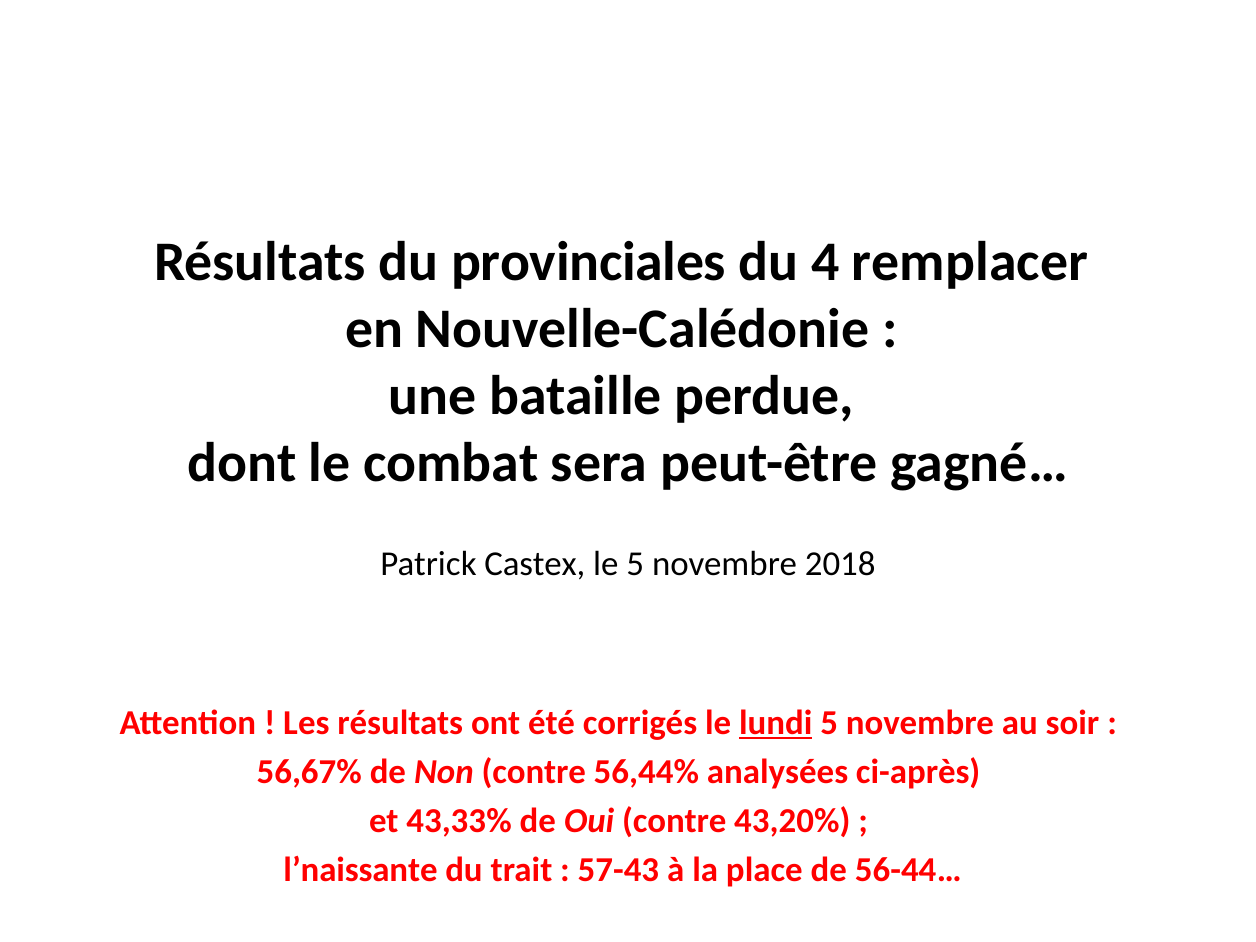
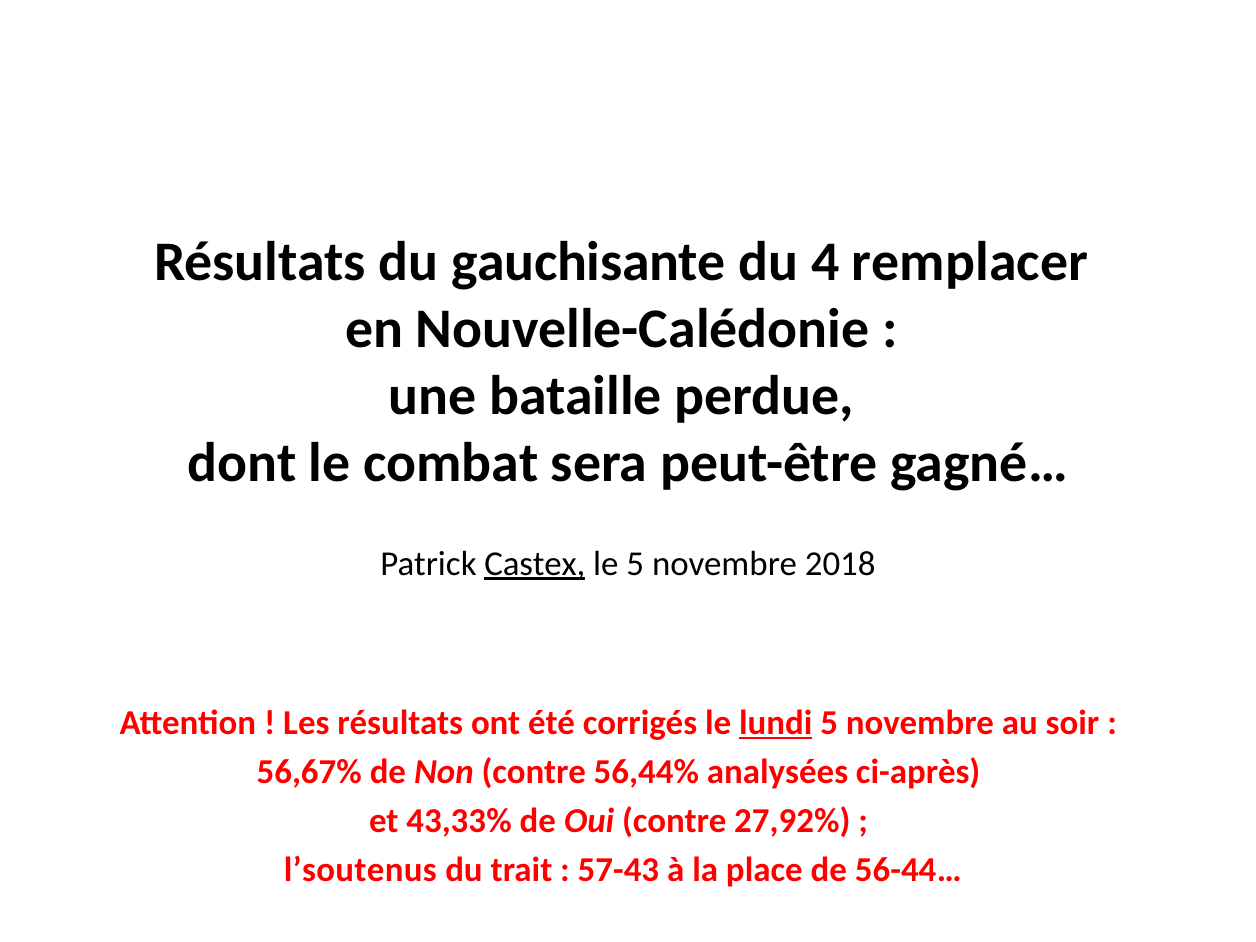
provinciales: provinciales -> gauchisante (589, 262)
Castex underline: none -> present (535, 564)
43,20%: 43,20% -> 27,92% (792, 821)
l’naissante: l’naissante -> l’soutenus (360, 870)
